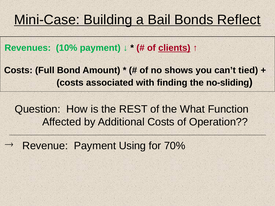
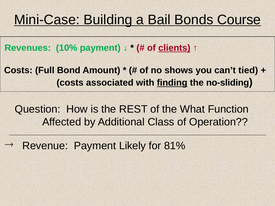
Reflect: Reflect -> Course (239, 20)
finding underline: none -> present (172, 83)
Additional Costs: Costs -> Class (161, 122)
Using: Using -> Likely (132, 146)
70%: 70% -> 81% (175, 146)
